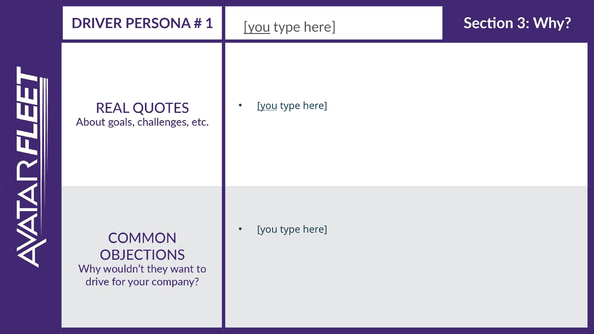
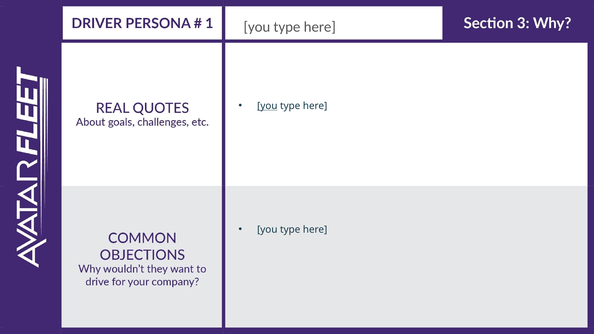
you underline: present -> none (257, 27)
